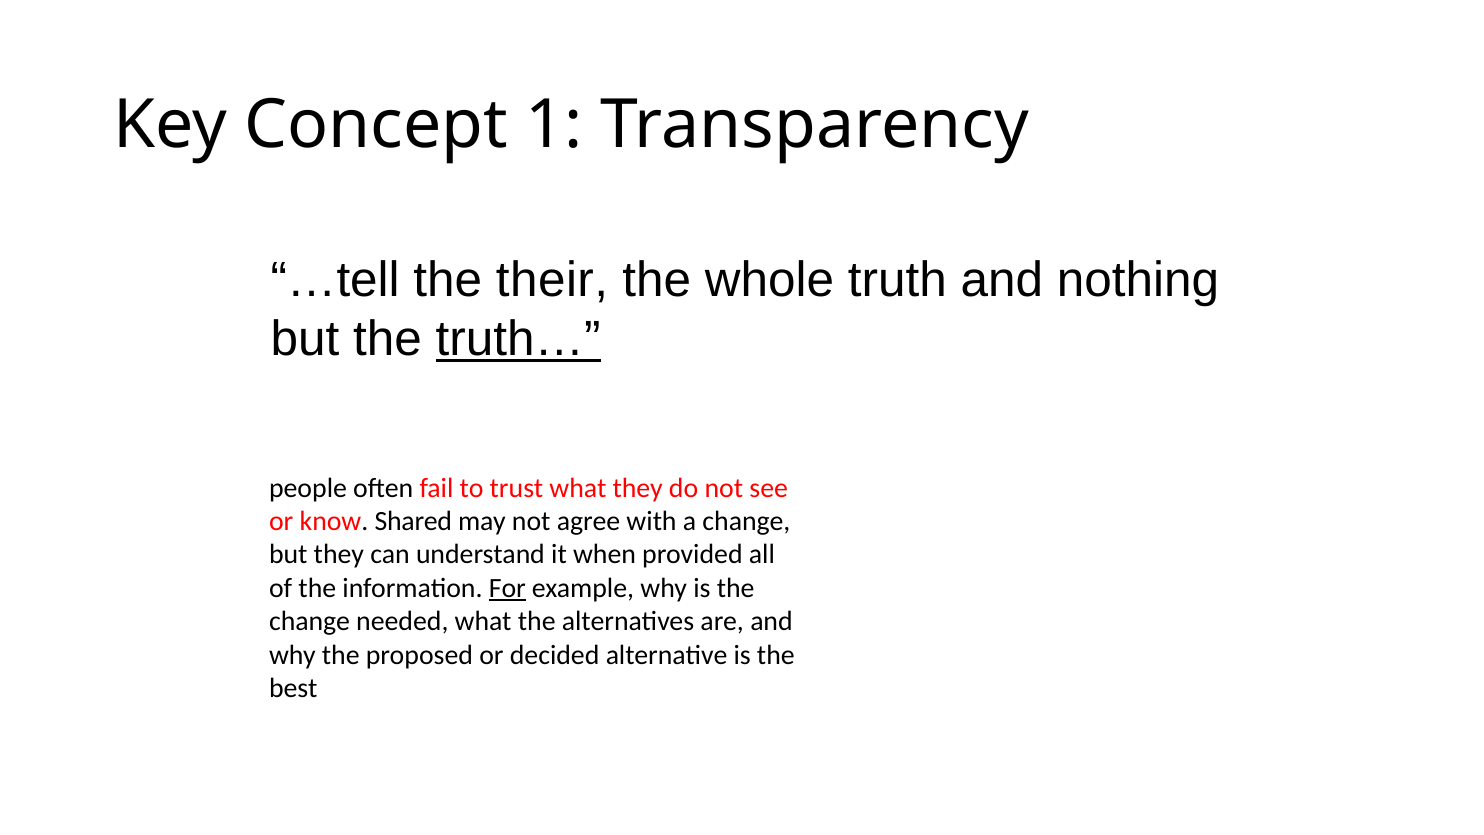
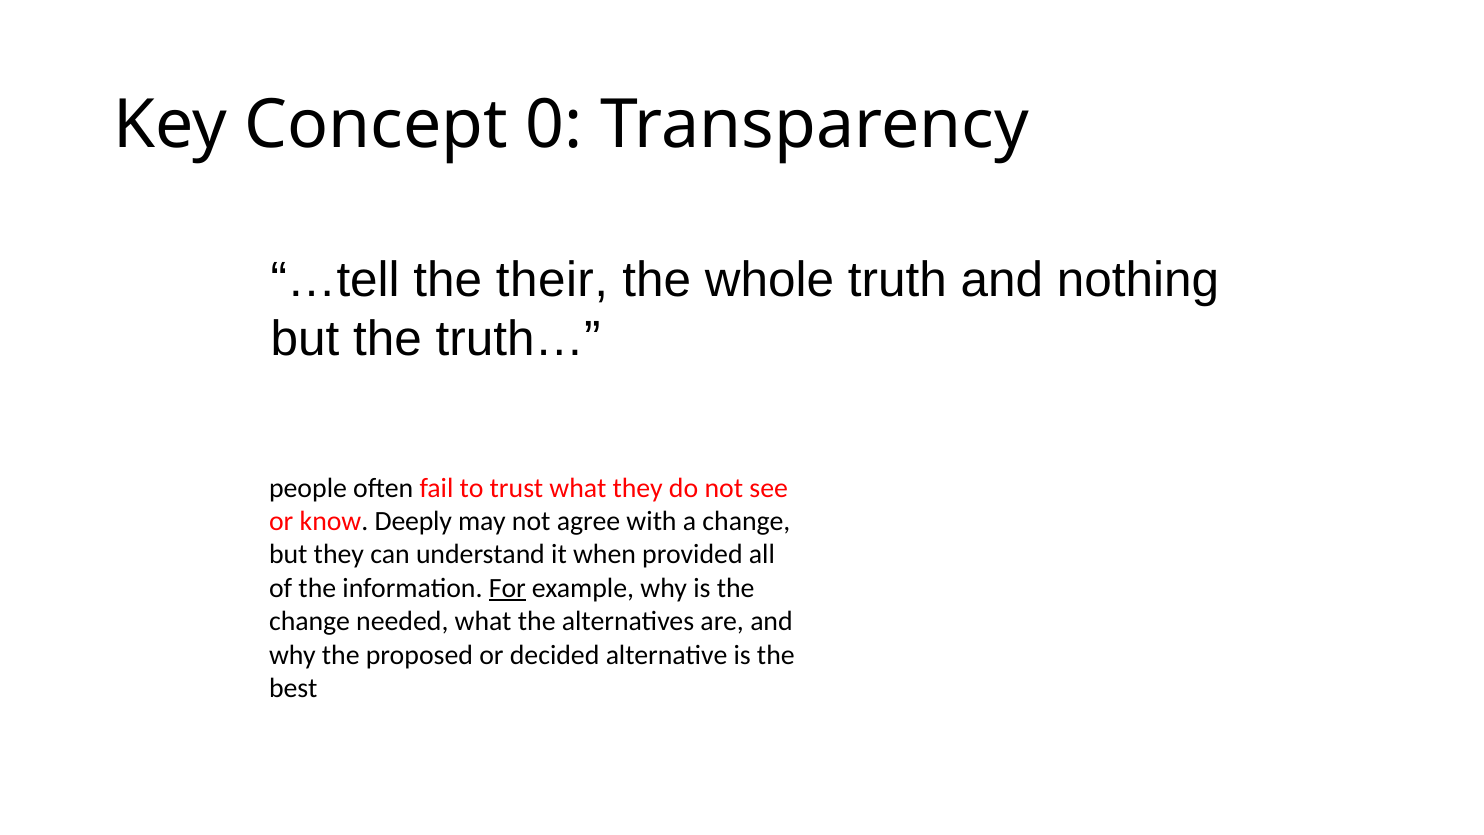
1: 1 -> 0 (554, 125)
truth… underline: present -> none (518, 339)
Shared: Shared -> Deeply (413, 521)
